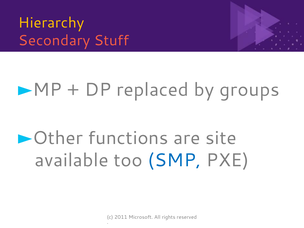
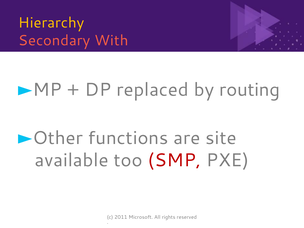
Stuff: Stuff -> With (111, 41)
groups: groups -> routing (250, 90)
SMP colour: blue -> red (174, 160)
